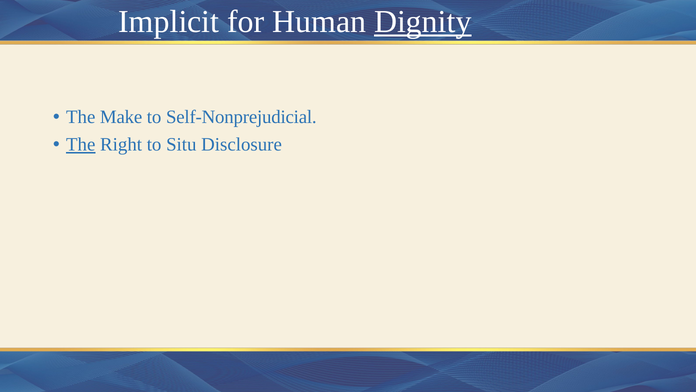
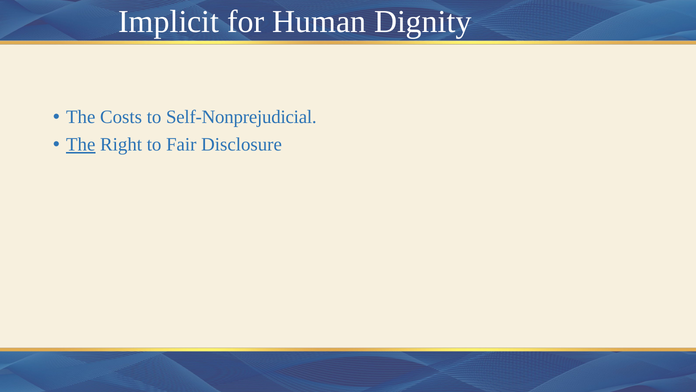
Dignity underline: present -> none (423, 22)
Make: Make -> Costs (121, 117)
Situ: Situ -> Fair (181, 144)
